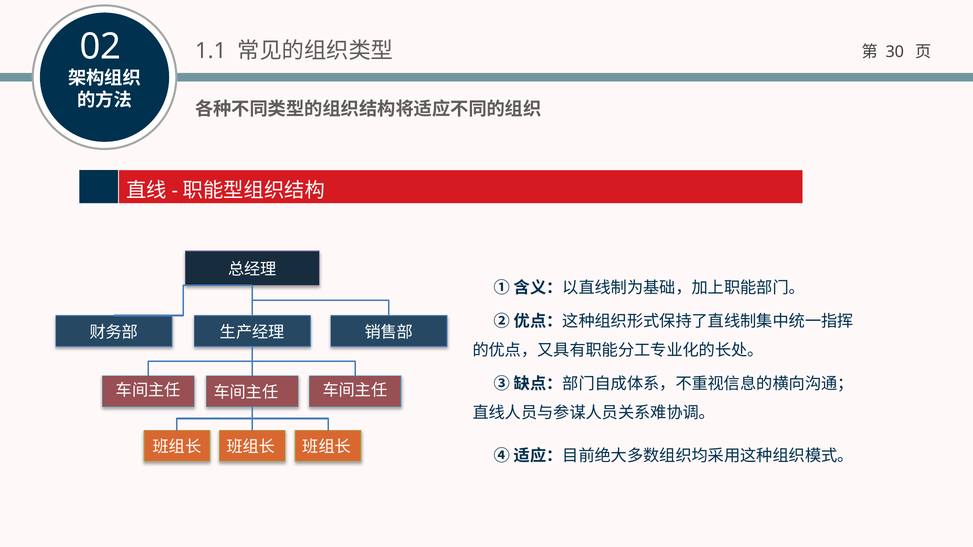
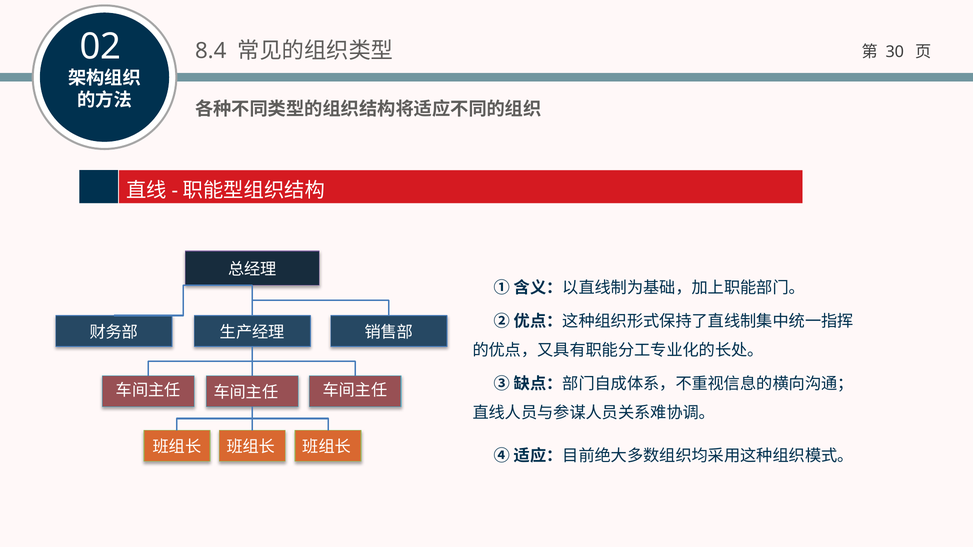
1.1: 1.1 -> 8.4 (211, 51)
